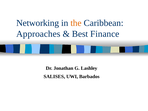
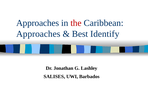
Networking: Networking -> Approaches (38, 23)
the colour: orange -> red (76, 23)
Finance: Finance -> Identify (105, 34)
